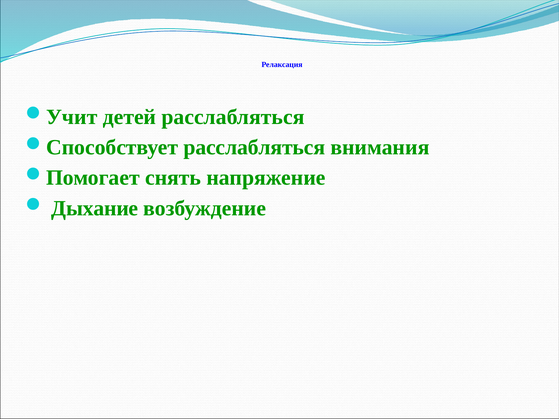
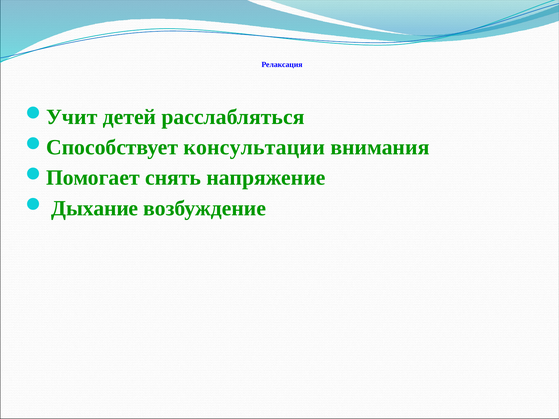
расслабляться: расслабляться -> консультации (254, 147)
